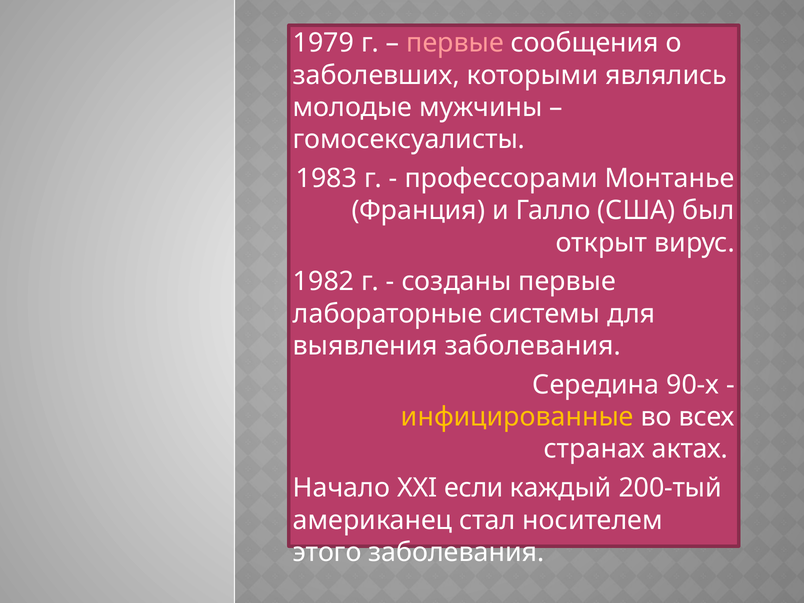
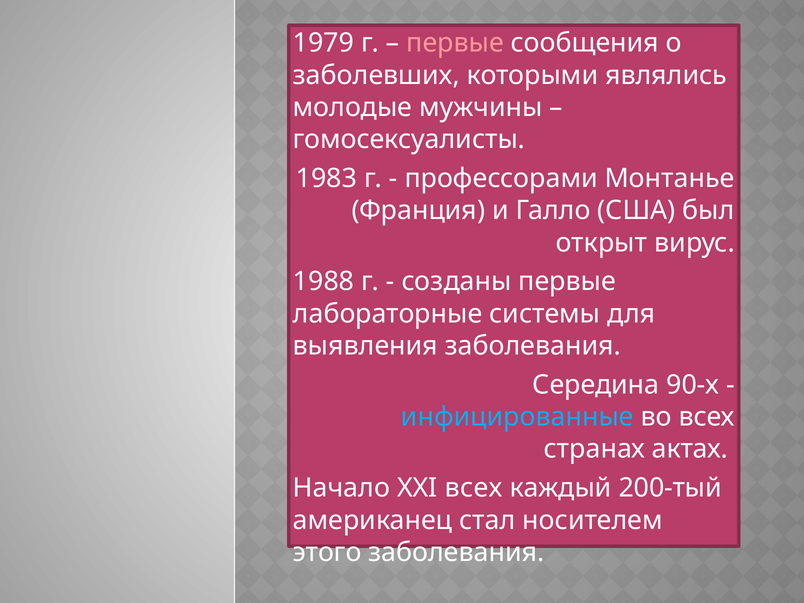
1982: 1982 -> 1988 (324, 282)
инфицированные colour: yellow -> light blue (517, 417)
XXI если: если -> всех (474, 488)
